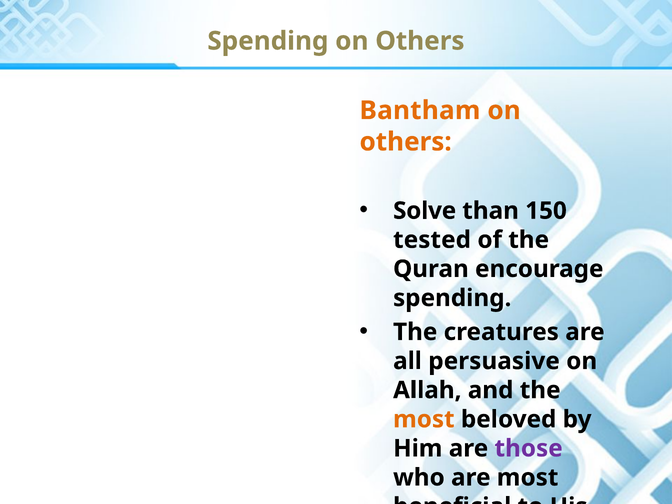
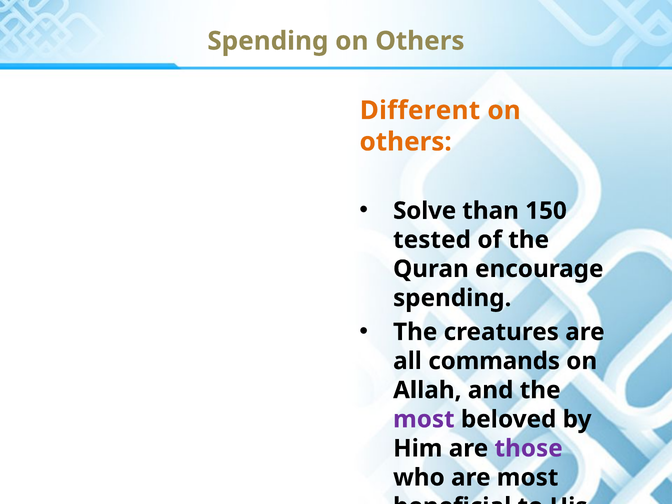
Bantham: Bantham -> Different (420, 110)
persuasive: persuasive -> commands (494, 361)
most colour: orange -> purple (424, 419)
